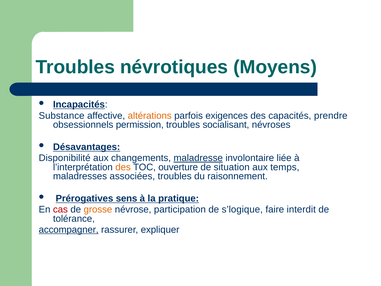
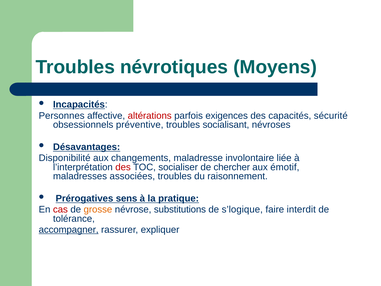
Substance: Substance -> Personnes (62, 116)
altérations colour: orange -> red (150, 116)
prendre: prendre -> sécurité (331, 116)
permission: permission -> préventive (140, 125)
maladresse underline: present -> none (198, 158)
des colour: orange -> red (123, 167)
ouverture: ouverture -> socialiser (178, 167)
situation: situation -> chercher (232, 167)
temps: temps -> émotif (285, 167)
participation: participation -> substitutions (180, 209)
